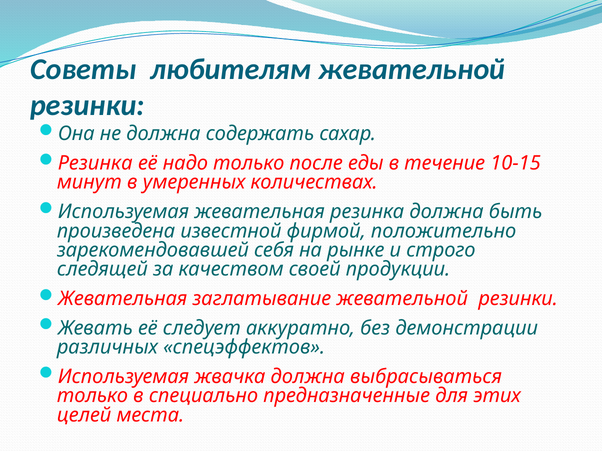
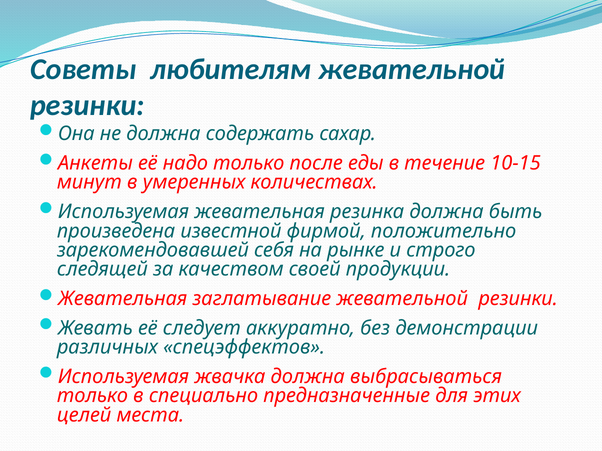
Резинка: Резинка -> Анкеты (95, 163)
